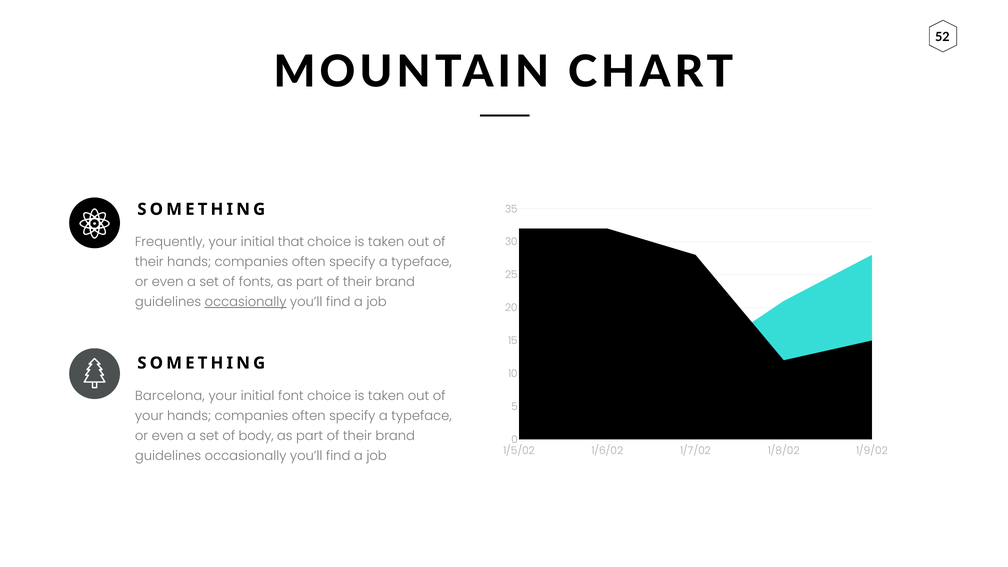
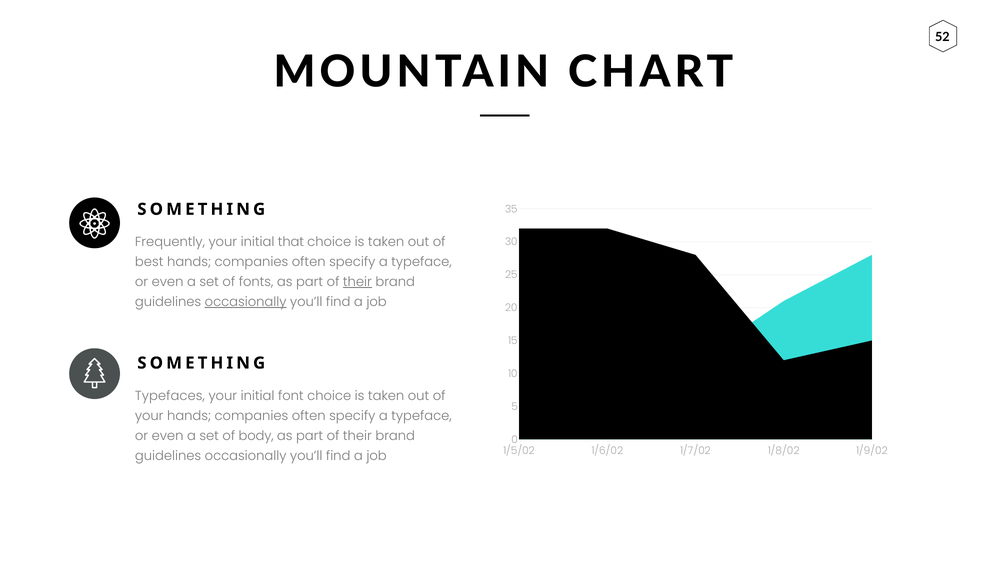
their: their -> best (149, 262)
their underline: none -> present (357, 282)
Barcelona: Barcelona -> Typefaces (170, 396)
